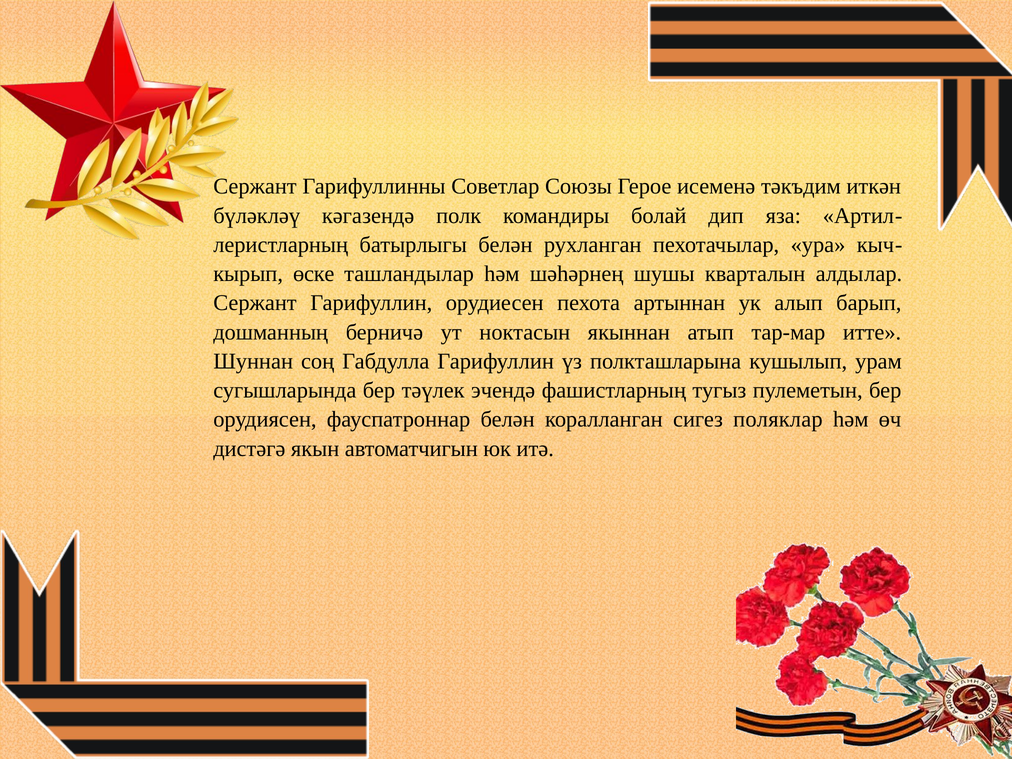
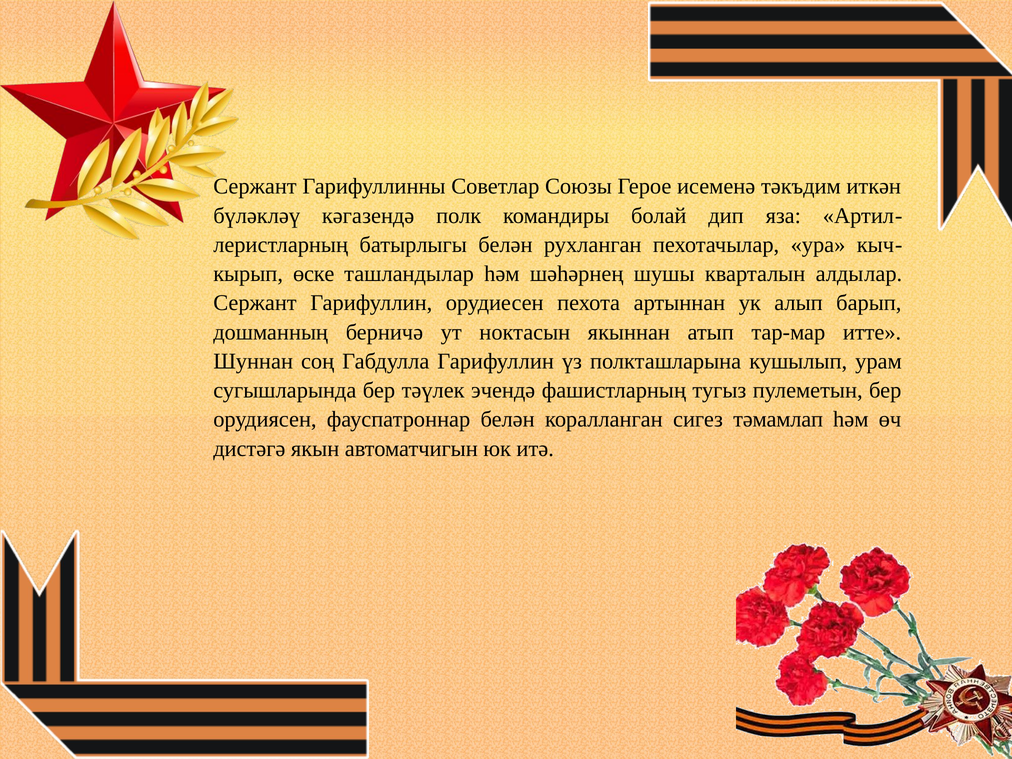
поляклар: поляклар -> тәмамлап (778, 420)
